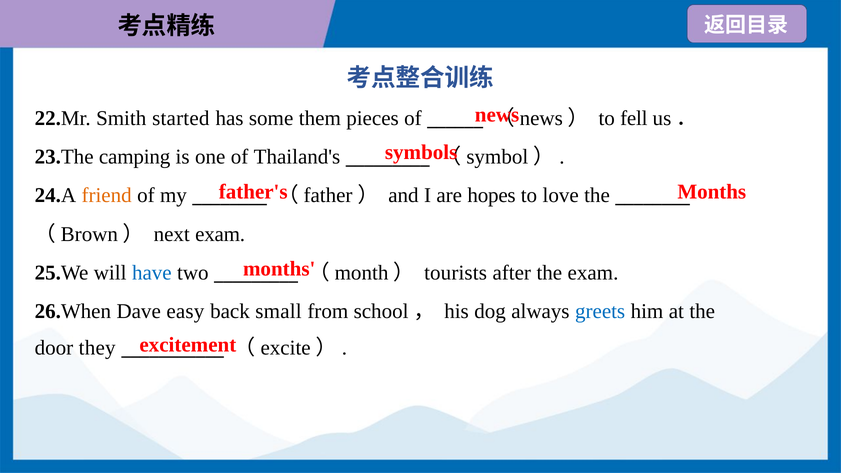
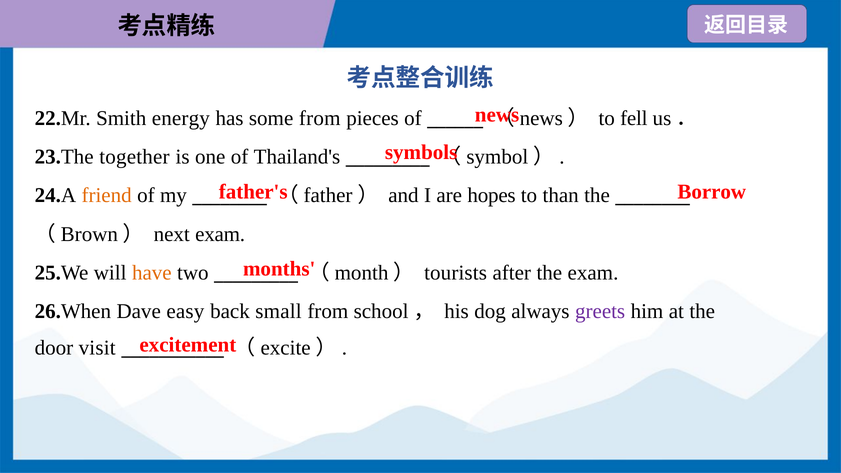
started: started -> energy (181, 118)
some them: them -> from (320, 118)
camping: camping -> together (134, 157)
Months: Months -> Borrow (712, 192)
love: love -> than (561, 196)
have colour: blue -> orange (152, 273)
greets colour: blue -> purple (600, 311)
they: they -> visit (97, 348)
